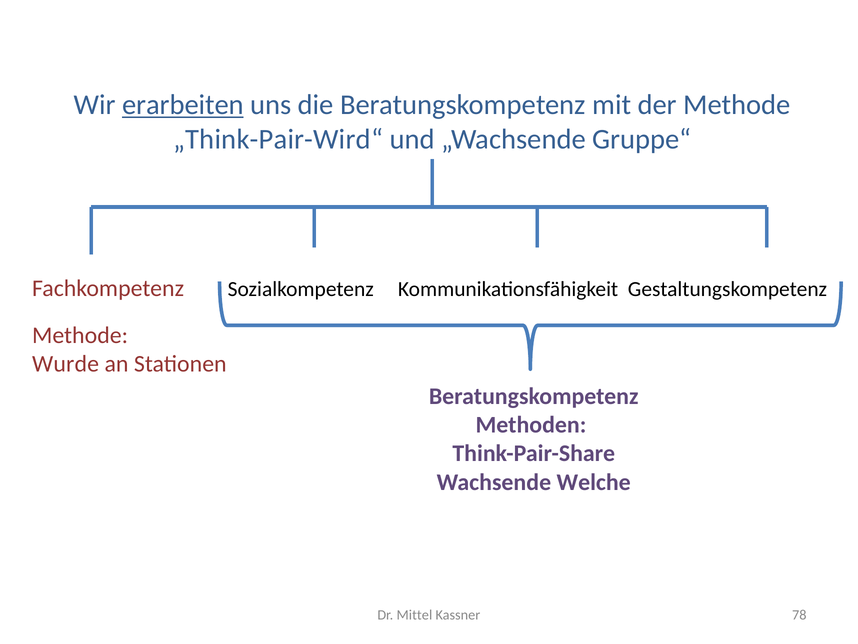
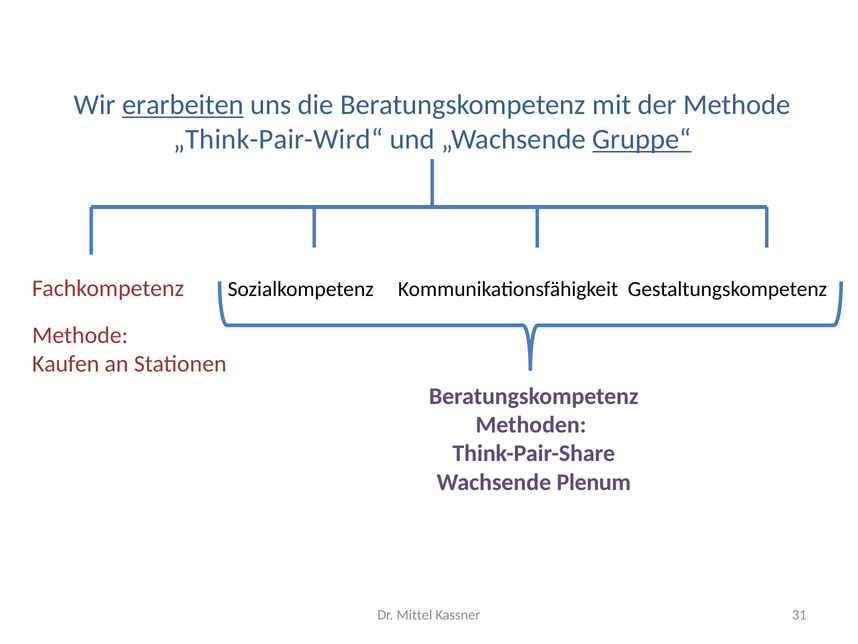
Gruppe“ underline: none -> present (642, 139)
Wurde: Wurde -> Kaufen (66, 364)
Welche: Welche -> Plenum (594, 482)
78: 78 -> 31 (799, 614)
